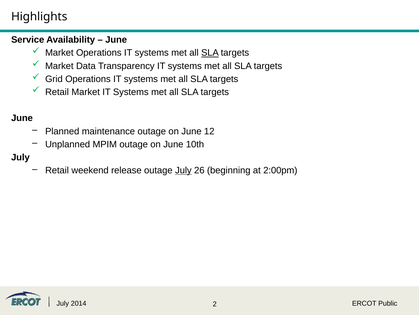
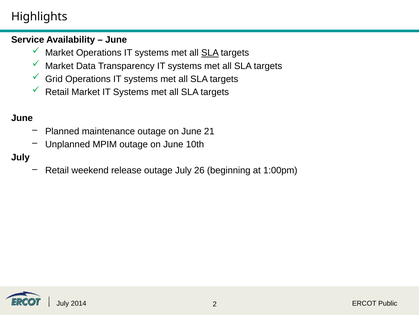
12: 12 -> 21 (209, 131)
July underline: present -> none (183, 170)
2:00pm: 2:00pm -> 1:00pm (280, 170)
